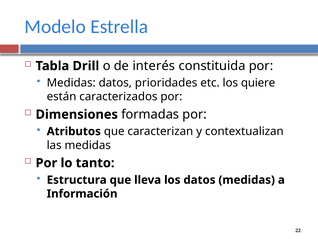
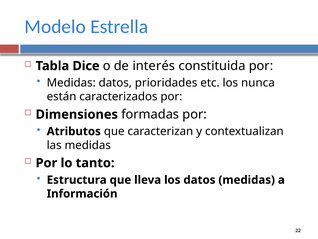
Drill: Drill -> Dice (86, 66)
quiere: quiere -> nunca (258, 83)
